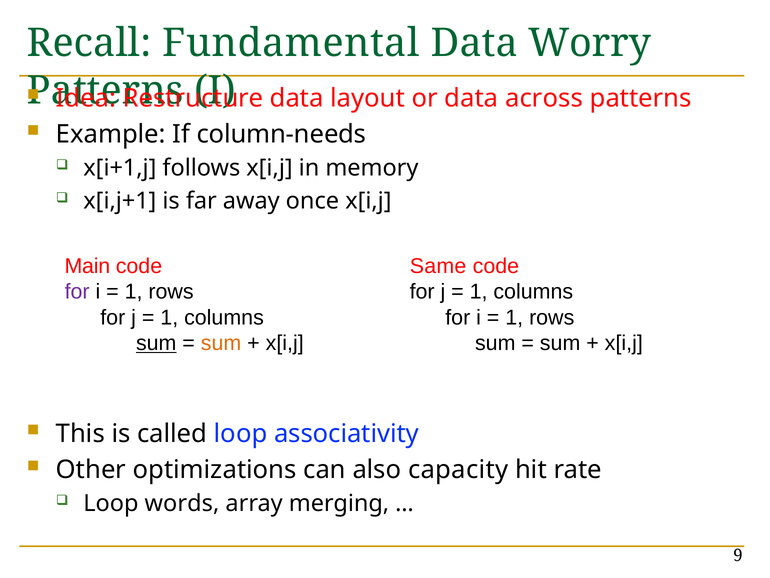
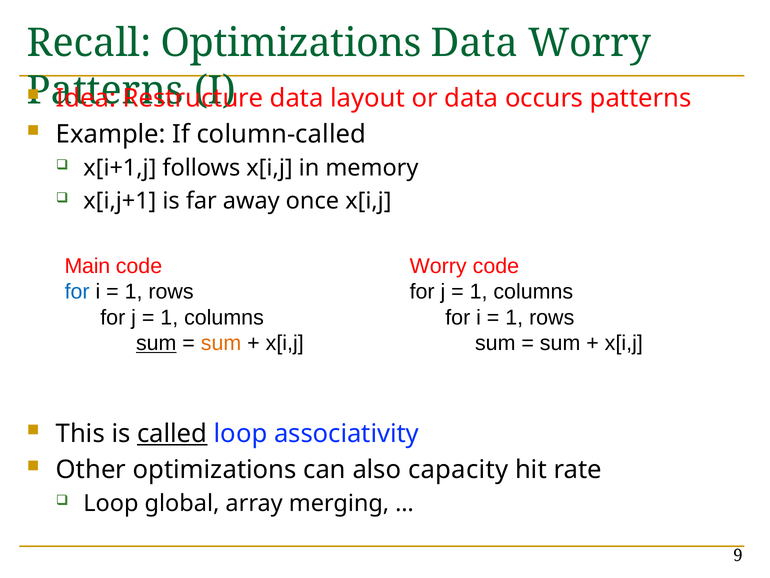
Recall Fundamental: Fundamental -> Optimizations (291, 43)
across: across -> occurs (544, 98)
column-needs: column-needs -> column-called (281, 134)
Same: Same -> Worry (438, 266)
for colour: purple -> blue (77, 292)
called underline: none -> present (172, 433)
words: words -> global (182, 503)
